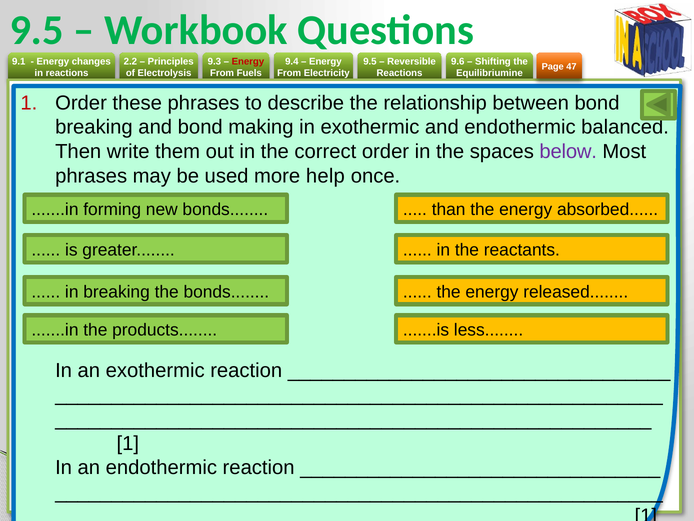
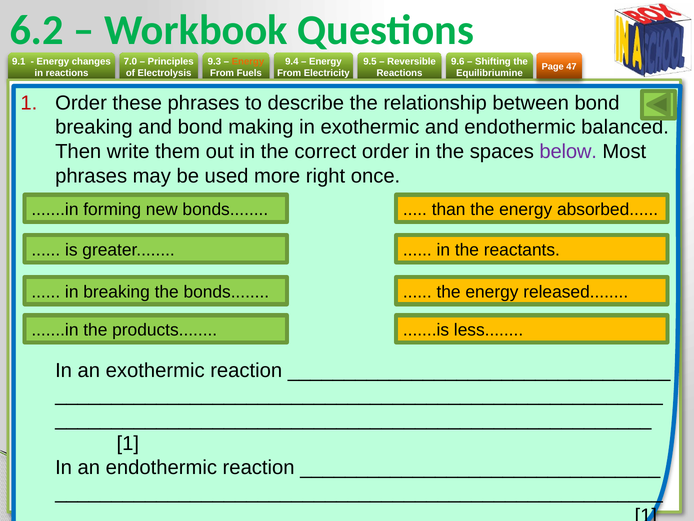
9.5: 9.5 -> 6.2 (37, 30)
2.2: 2.2 -> 7.0 (130, 62)
Energy colour: red -> orange (248, 62)
help: help -> right (326, 176)
